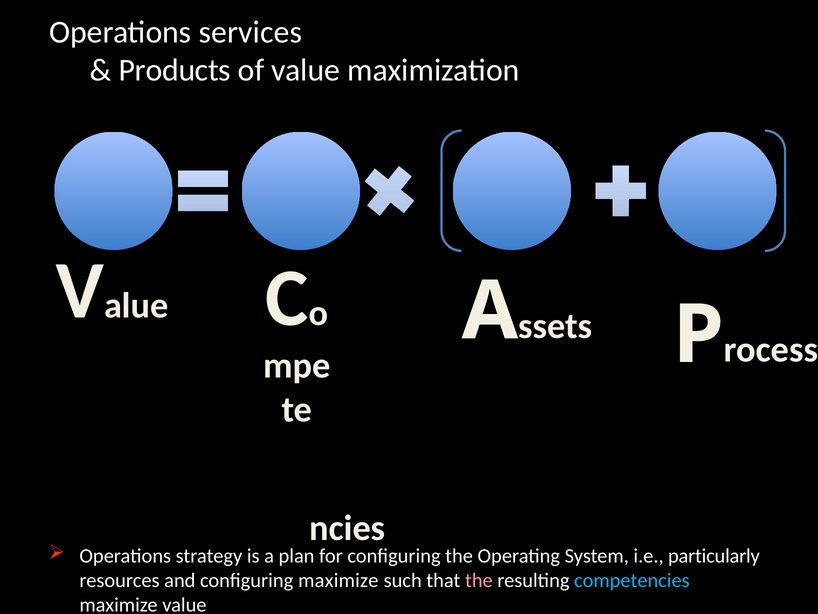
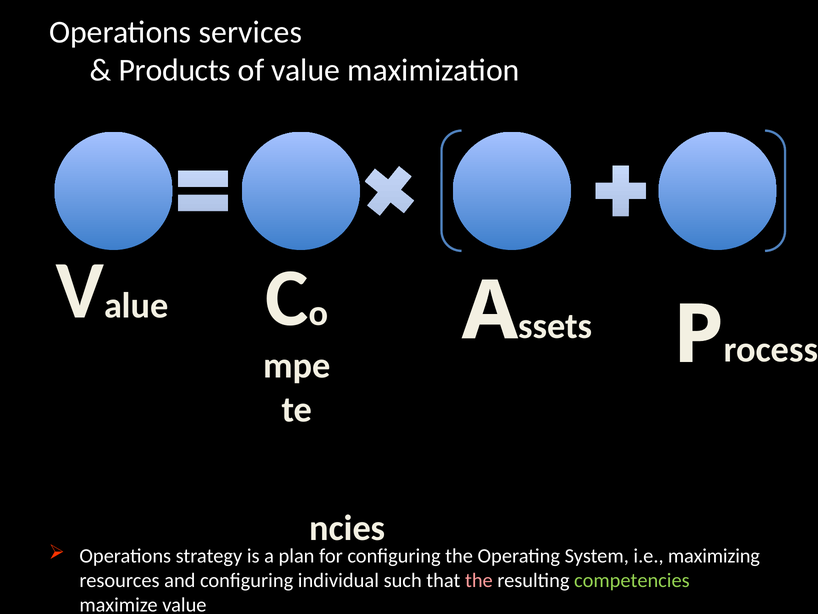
particularly: particularly -> maximizing (714, 555)
configuring maximize: maximize -> individual (338, 580)
competencies colour: light blue -> light green (632, 580)
